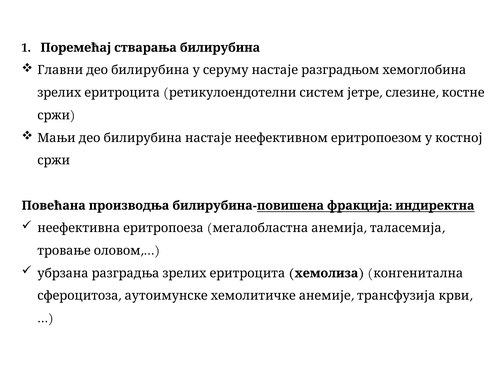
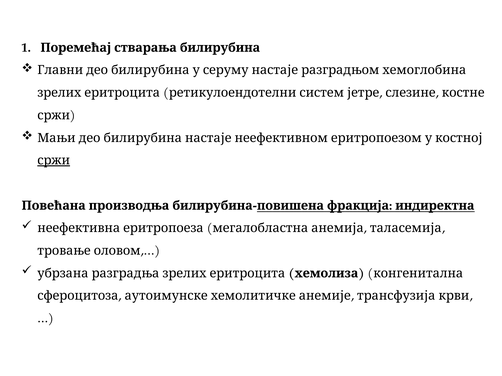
сржи underline: none -> present (54, 161)
